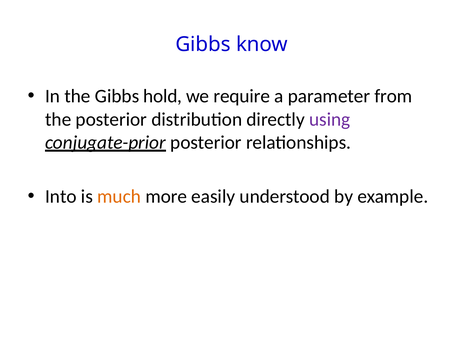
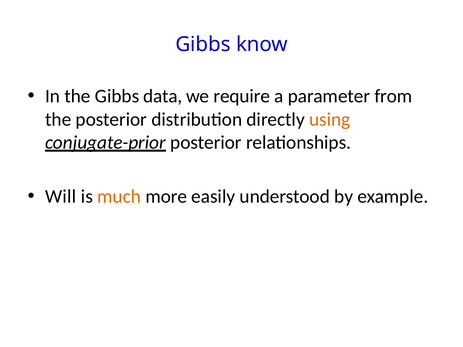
hold: hold -> data (163, 96)
using colour: purple -> orange (330, 119)
Into: Into -> Will (61, 197)
